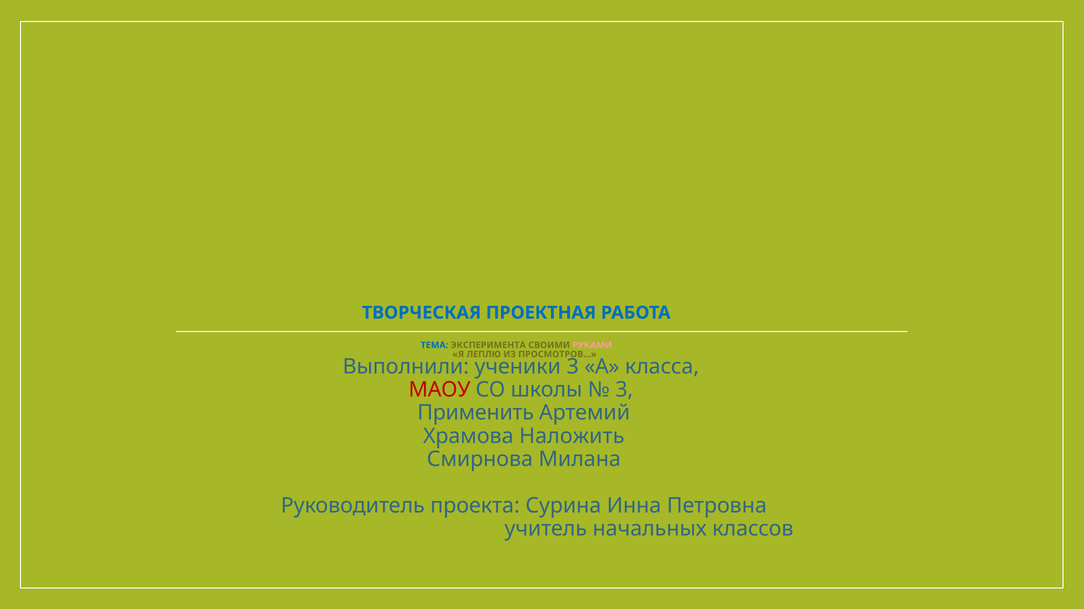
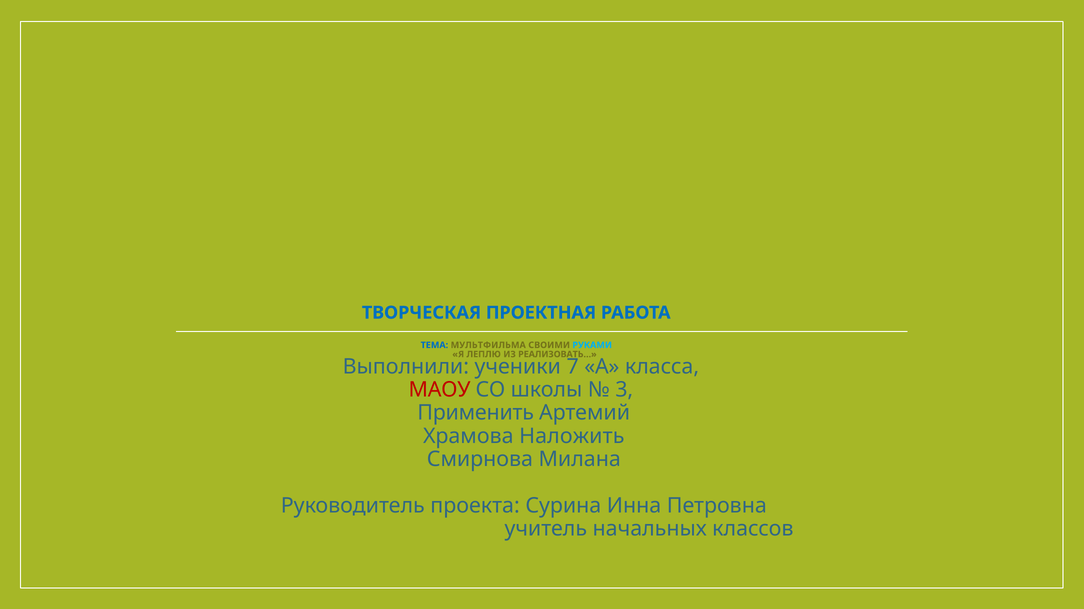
ЭКСПЕРИМЕНТА: ЭКСПЕРИМЕНТА -> МУЛЬТФИЛЬМА (488, 346)
РУКАМИ colour: pink -> light blue (592, 346)
ПРОСМОТРОВ…: ПРОСМОТРОВ… -> РЕАЛИЗОВАТЬ… (557, 355)
ученики 3: 3 -> 7 (573, 367)
